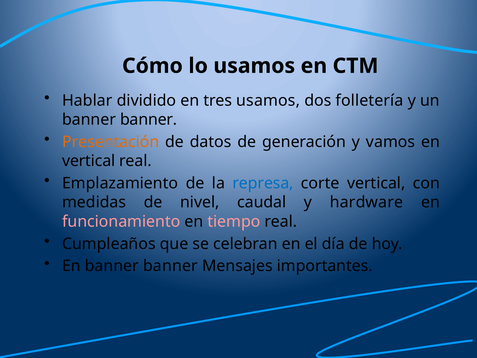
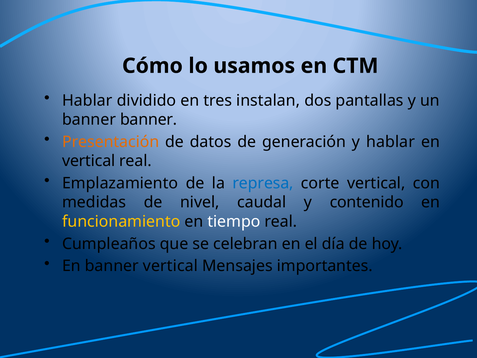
tres usamos: usamos -> instalan (268, 101)
folletería: folletería -> pantallas (370, 101)
y vamos: vamos -> hablar (390, 142)
hardware: hardware -> contenido (367, 202)
funcionamiento colour: pink -> yellow (121, 221)
tiempo colour: pink -> white (234, 221)
En banner banner: banner -> vertical (170, 266)
